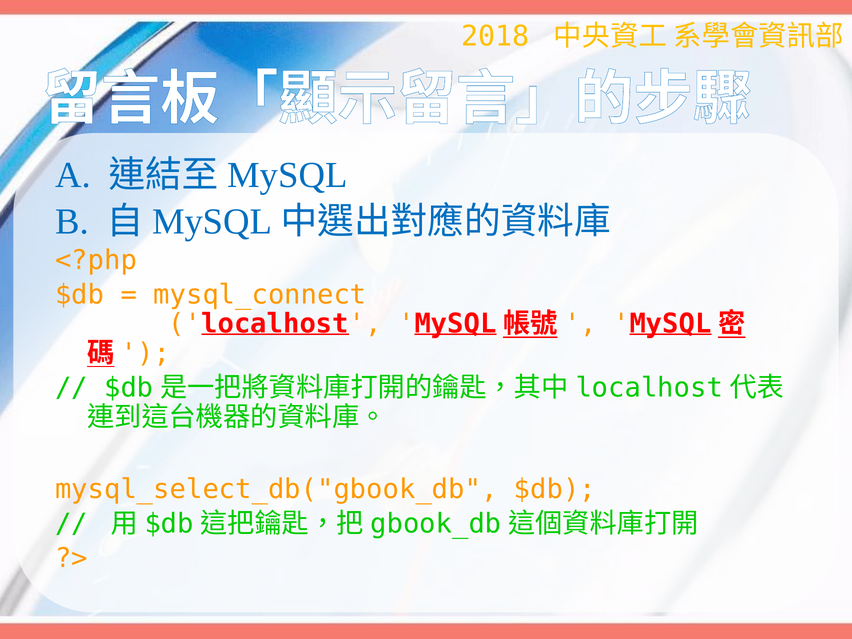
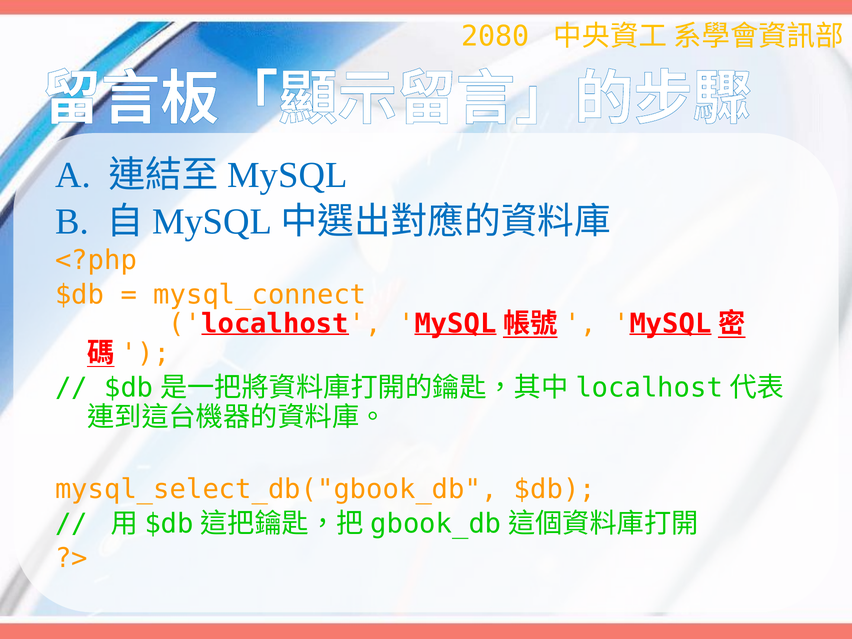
2018: 2018 -> 2080 (495, 37)
